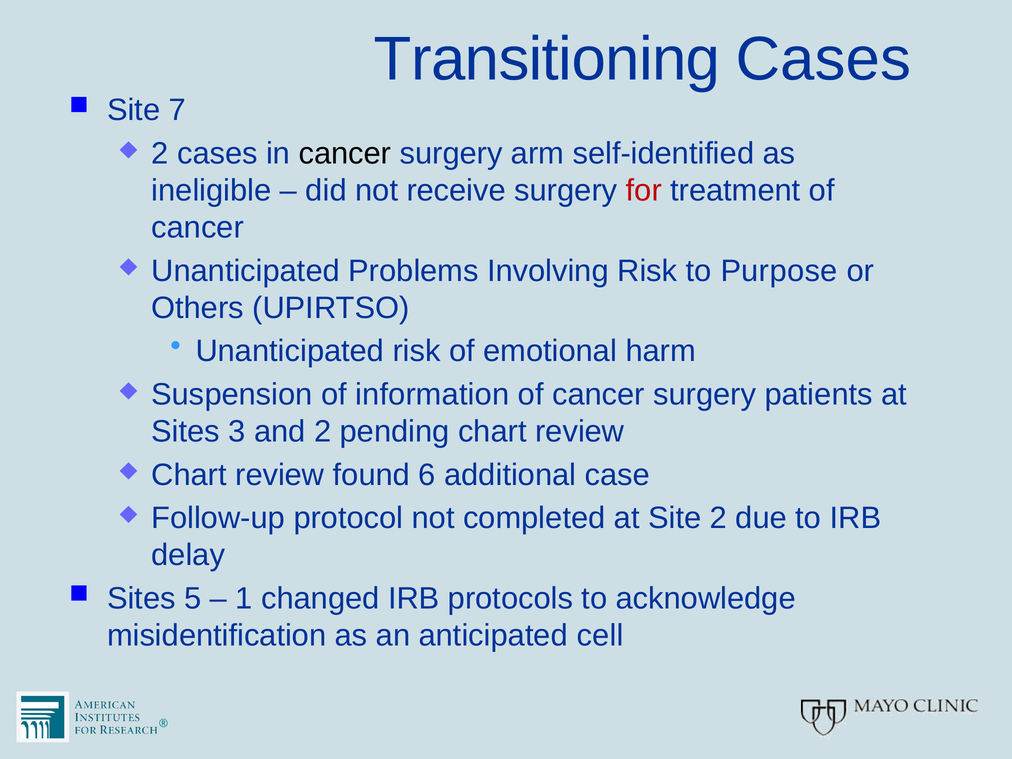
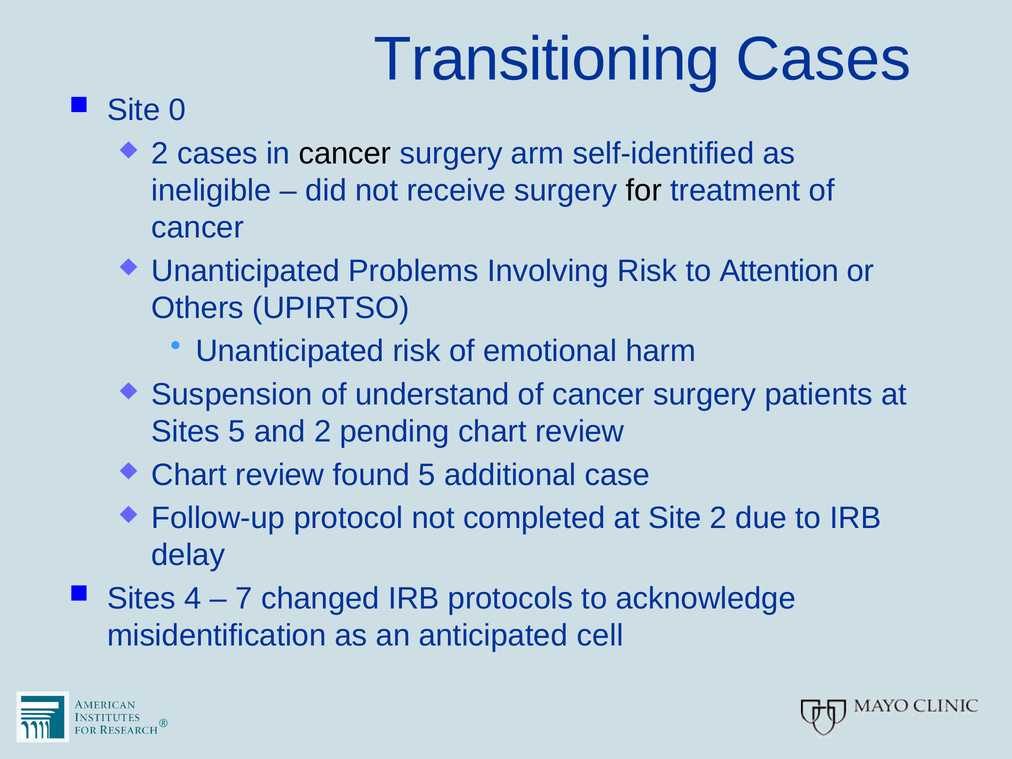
7: 7 -> 0 (177, 110)
for colour: red -> black (644, 190)
Purpose: Purpose -> Attention (779, 271)
information: information -> understand (432, 394)
Sites 3: 3 -> 5 (237, 432)
found 6: 6 -> 5 (427, 475)
5: 5 -> 4 (193, 598)
1: 1 -> 7 (244, 598)
